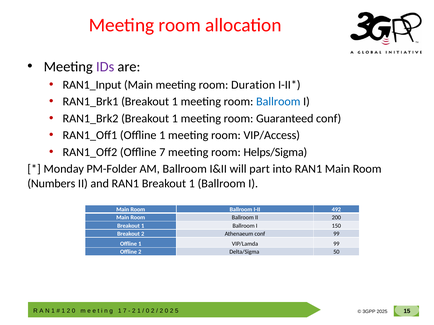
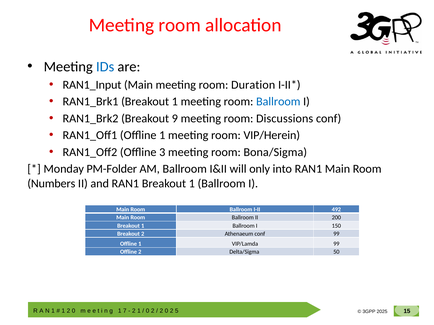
IDs colour: purple -> blue (105, 67)
RAN1_Brk2 Breakout 1: 1 -> 9 (175, 119)
Guaranteed: Guaranteed -> Discussions (285, 119)
VIP/Access: VIP/Access -> VIP/Herein (272, 136)
Offline 7: 7 -> 3 (162, 152)
Helps/Sigma: Helps/Sigma -> Bona/Sigma (275, 152)
part: part -> only (260, 169)
